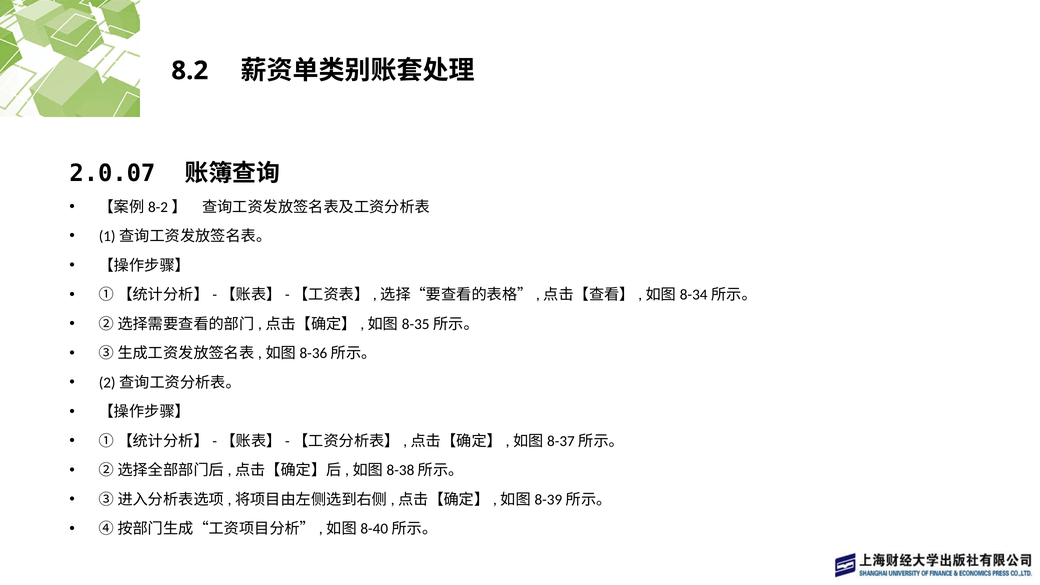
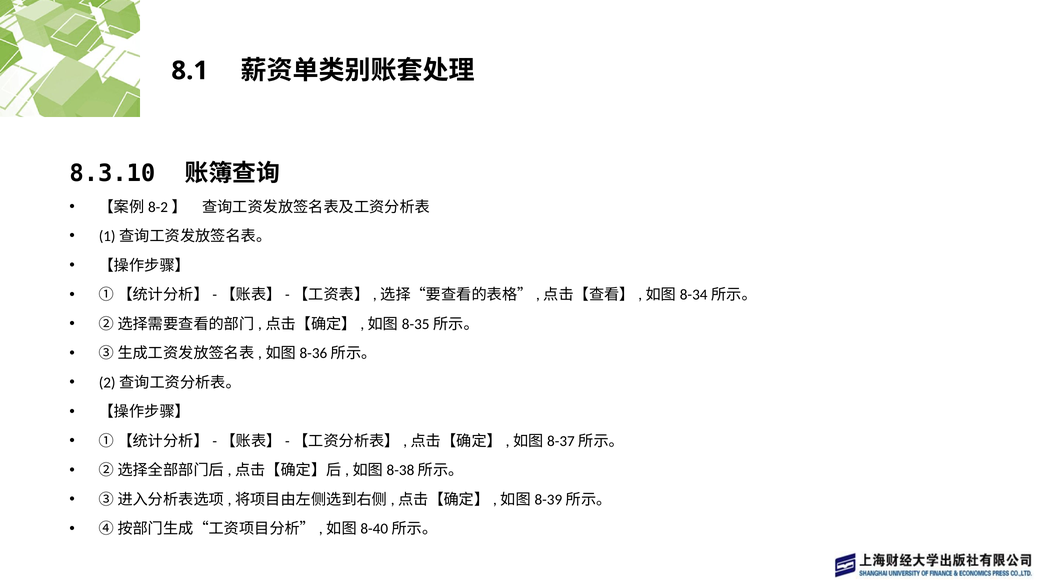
8.2: 8.2 -> 8.1 (190, 71)
2.0.07: 2.0.07 -> 8.3.10 (112, 173)
